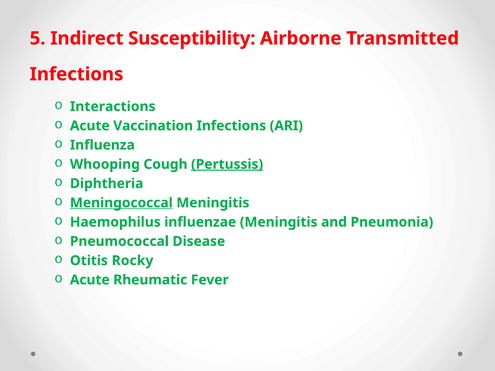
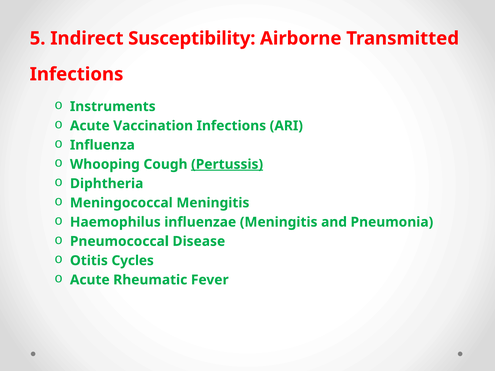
Interactions: Interactions -> Instruments (113, 107)
Meningococcal underline: present -> none (121, 203)
Rocky: Rocky -> Cycles (133, 261)
